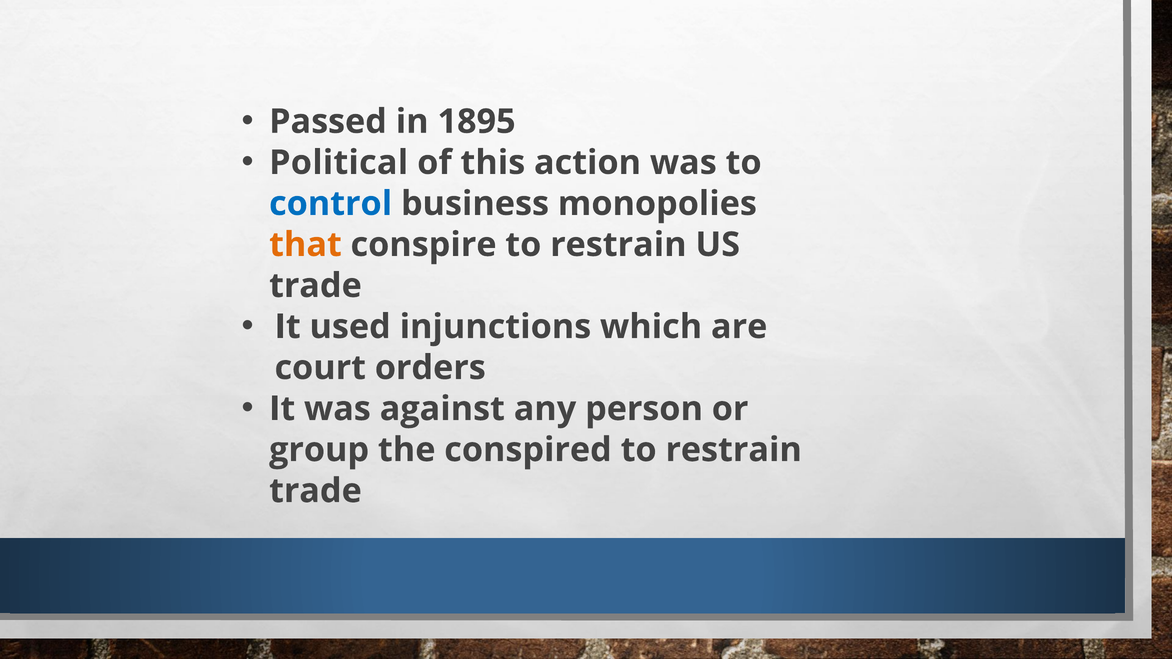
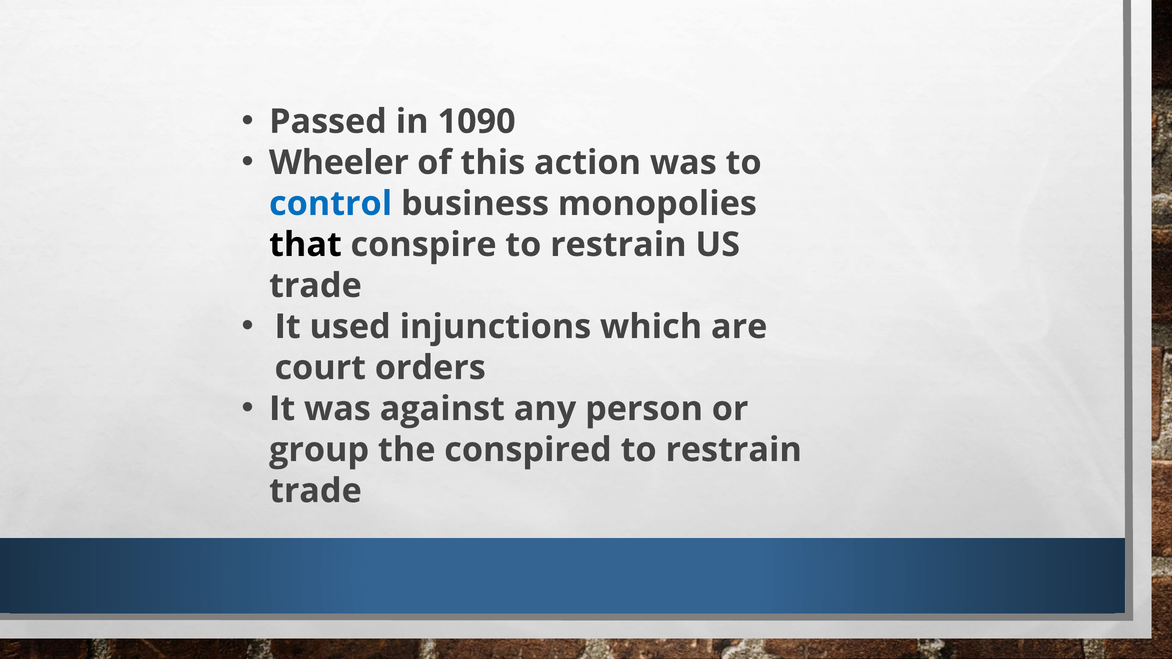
1895: 1895 -> 1090 (477, 122)
Political: Political -> Wheeler (339, 163)
that colour: orange -> black (305, 245)
